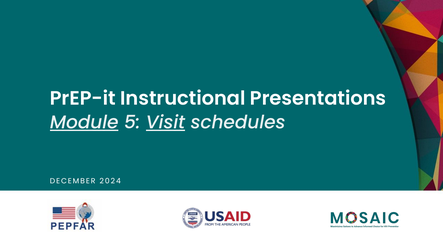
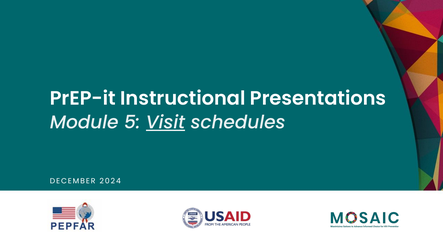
Module underline: present -> none (84, 122)
